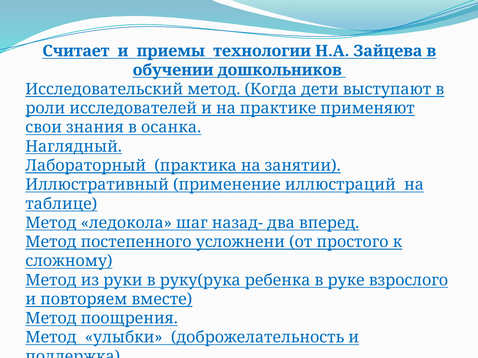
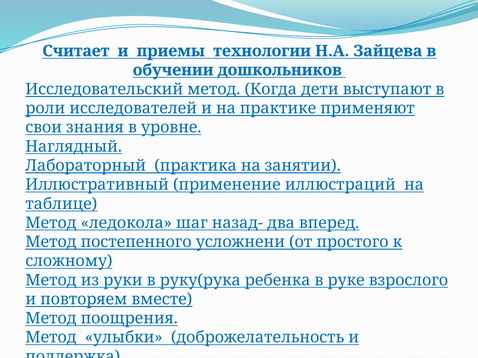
осанка: осанка -> уровне (171, 128)
